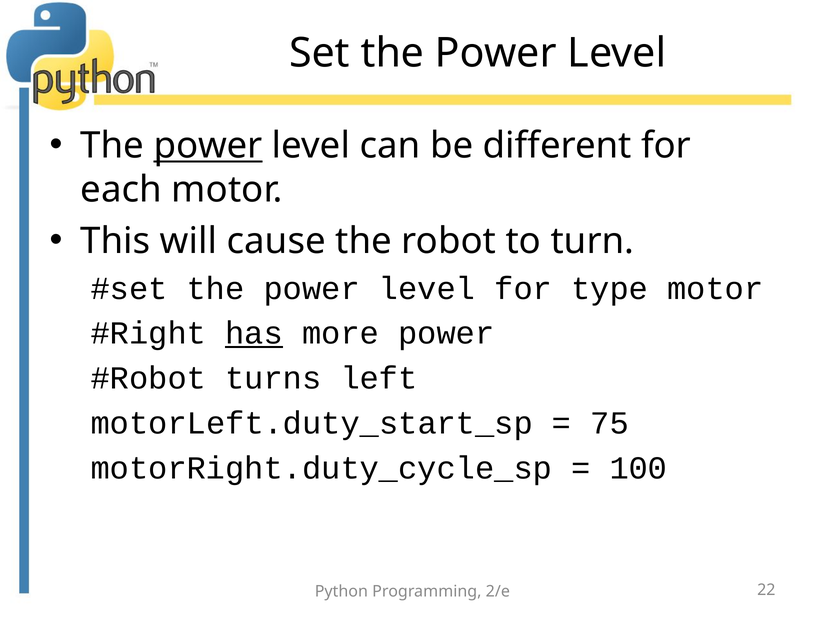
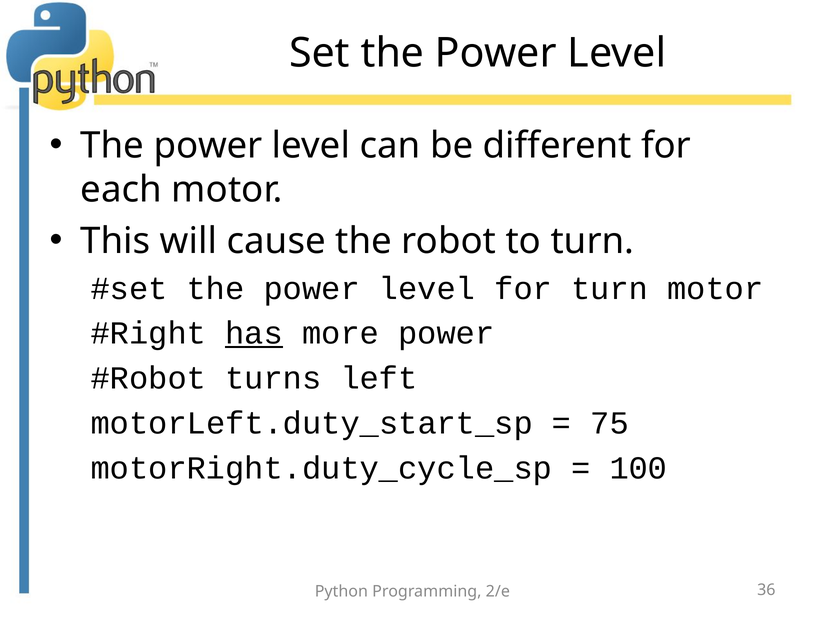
power underline: present -> none (208, 146)
for type: type -> turn (610, 288)
22: 22 -> 36 (766, 590)
